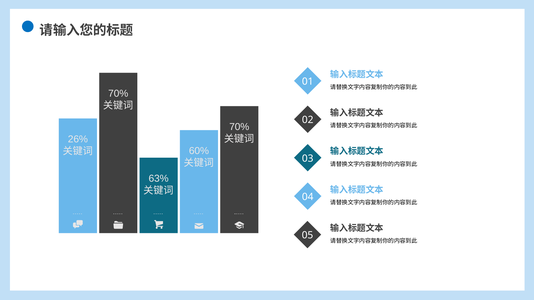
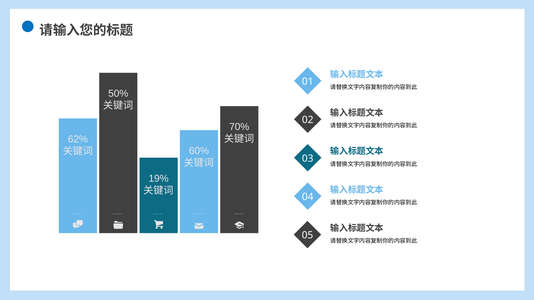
70%: 70% -> 50% (118, 94)
26%: 26% -> 62% (78, 139)
63%: 63% -> 19% (159, 179)
